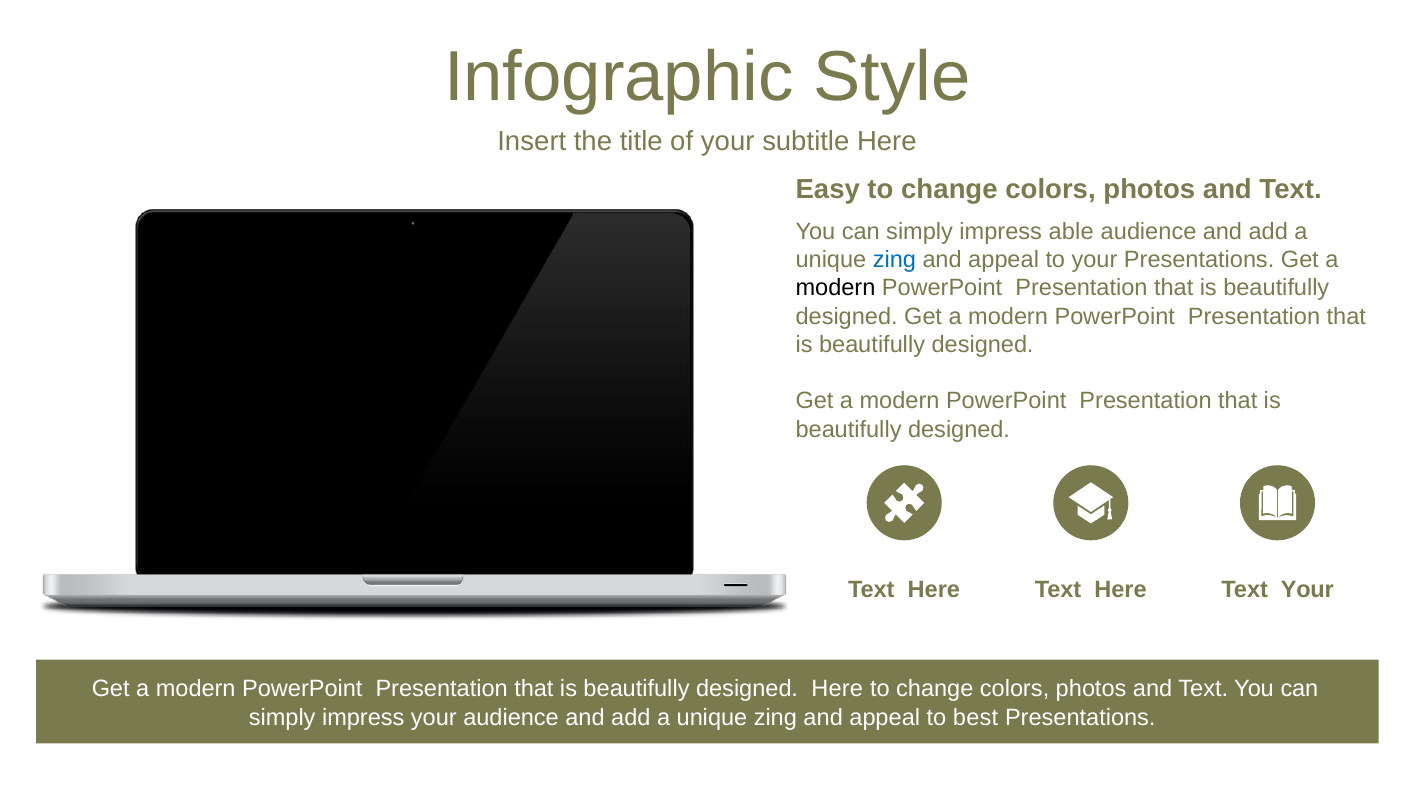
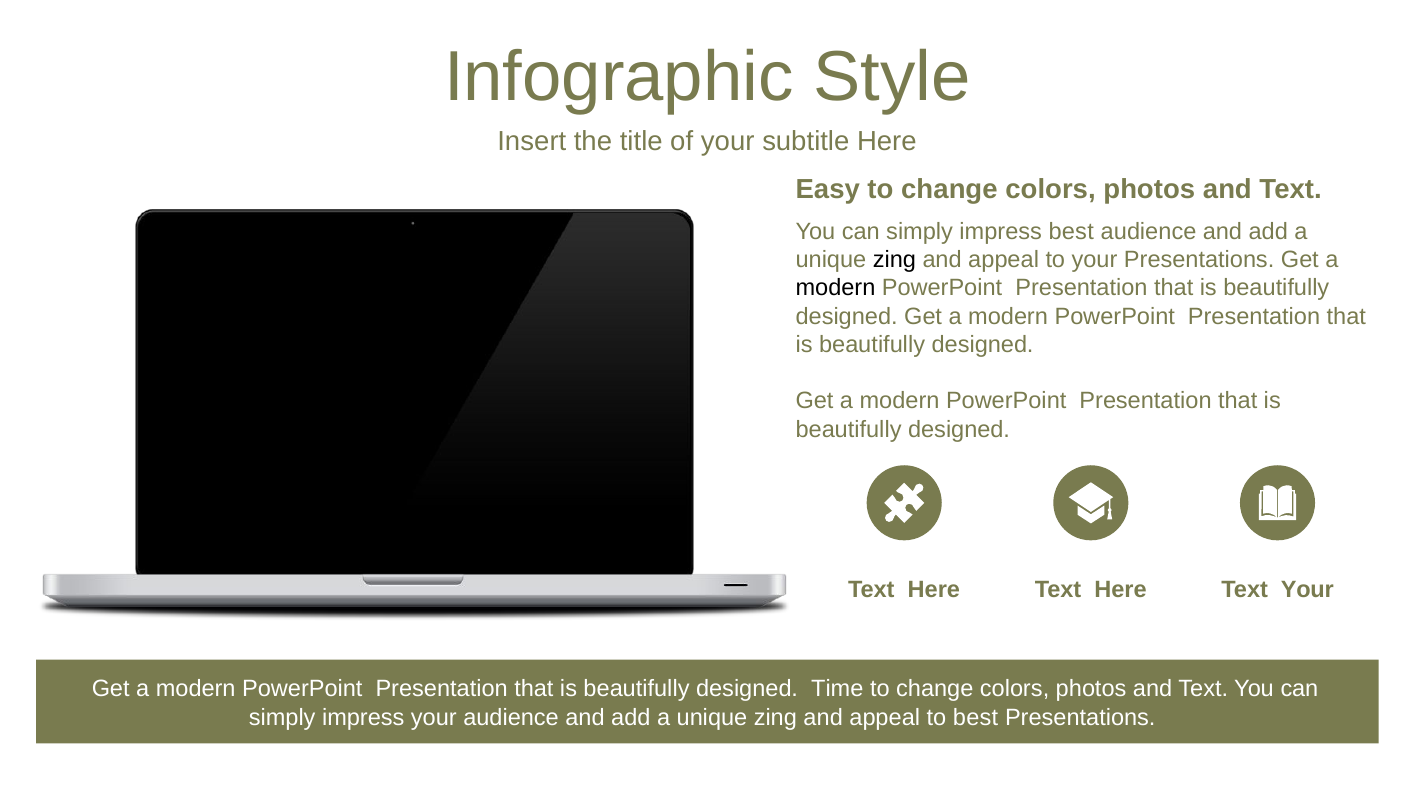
impress able: able -> best (1071, 231)
zing colour: blue -> black (894, 260)
designed Here: Here -> Time (837, 689)
